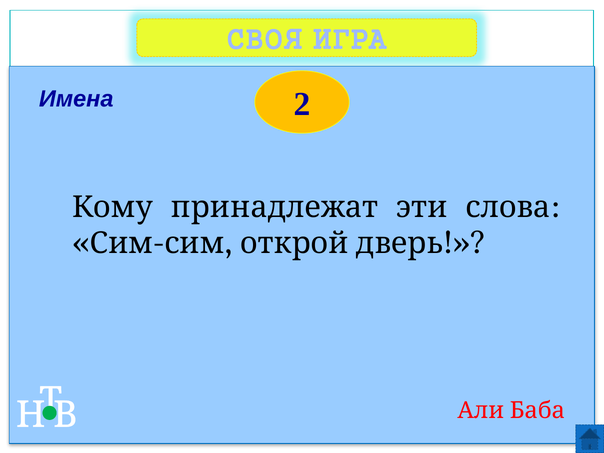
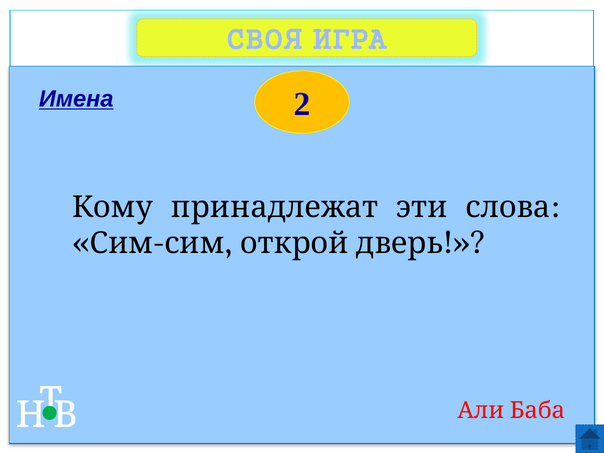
Имена underline: none -> present (76, 99)
